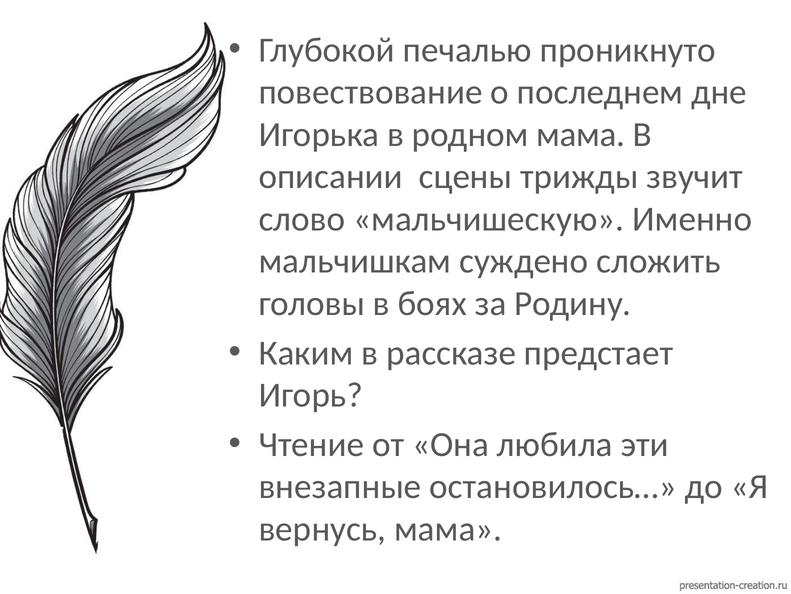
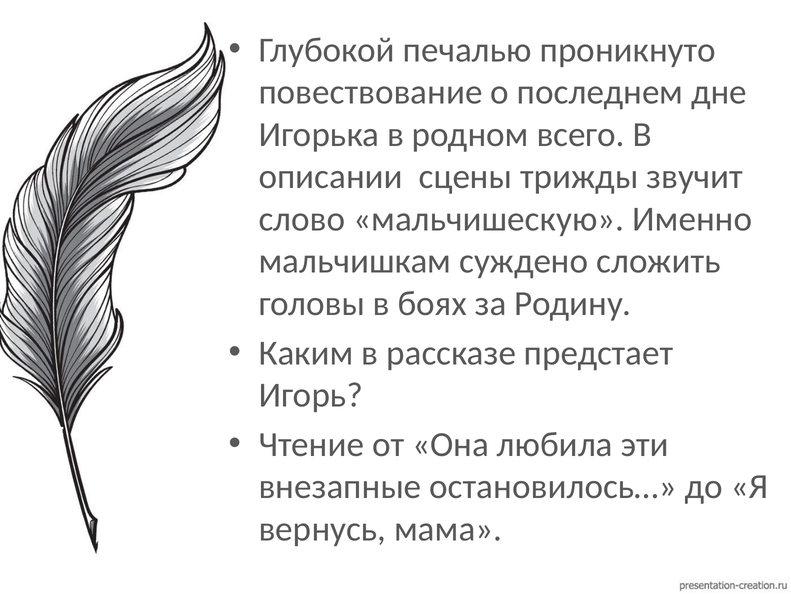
родном мама: мама -> всего (581, 134)
